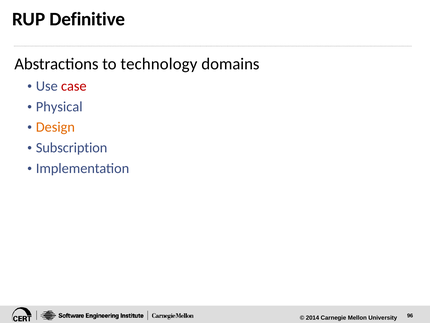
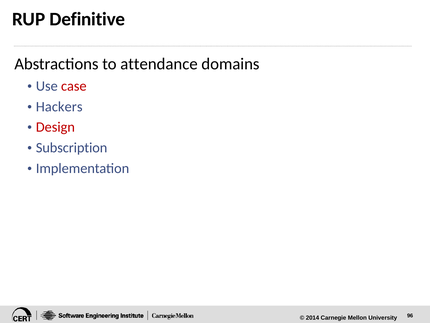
technology: technology -> attendance (159, 64)
Physical: Physical -> Hackers (59, 106)
Design colour: orange -> red (55, 127)
